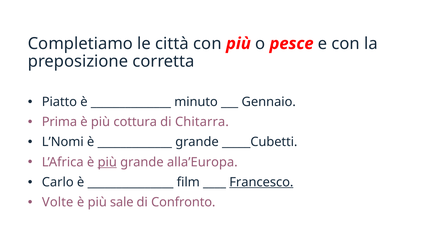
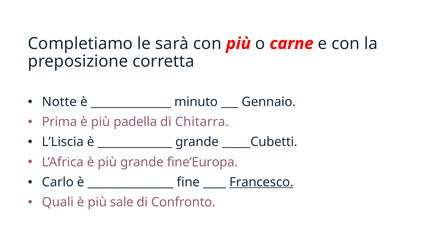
città: città -> sarà (172, 44)
pesce: pesce -> carne (292, 44)
Piatto: Piatto -> Notte (59, 102)
cottura: cottura -> padella (135, 122)
L’Nomi: L’Nomi -> L’Liscia (63, 142)
più underline: present -> none (107, 162)
alla’Europa: alla’Europa -> fine’Europa (202, 162)
film: film -> fine (188, 182)
Volte: Volte -> Quali (58, 202)
